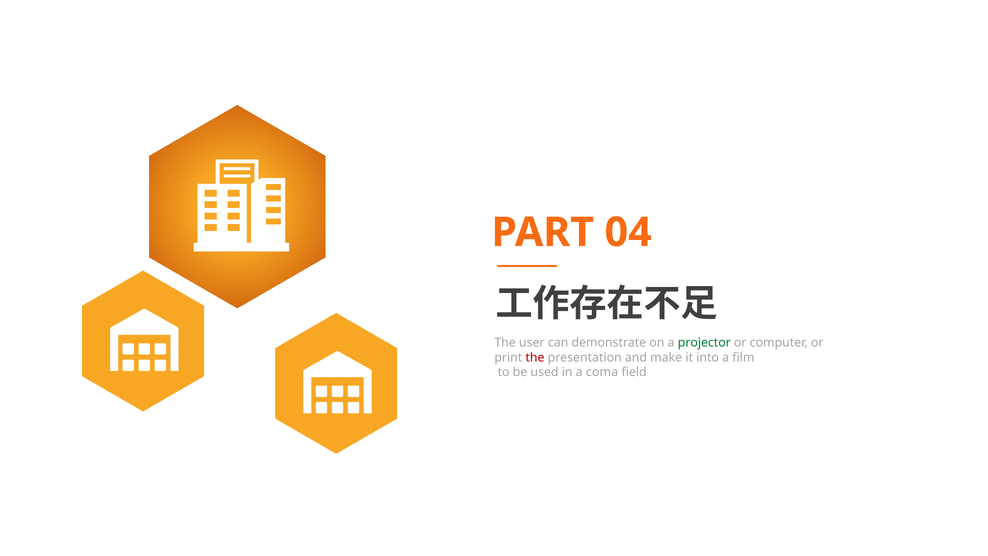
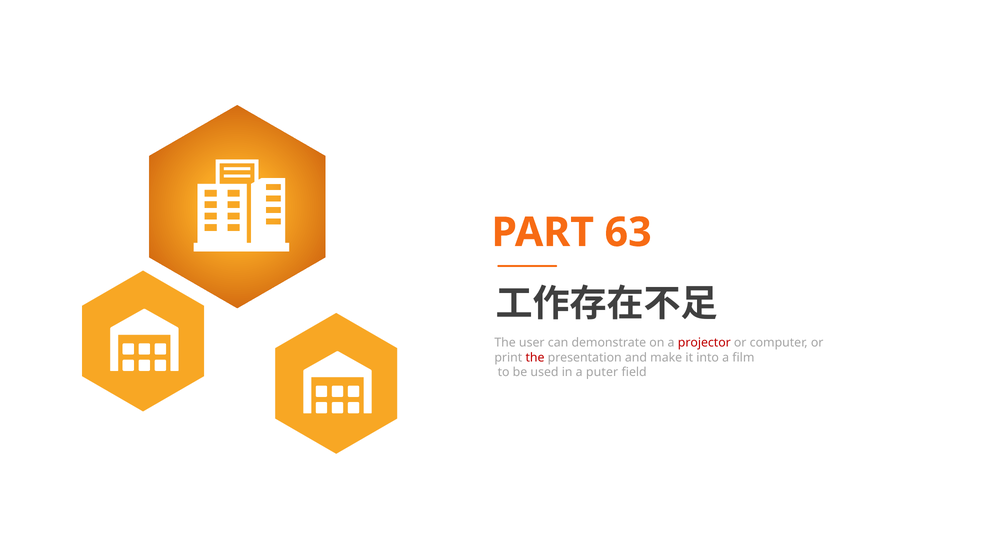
04: 04 -> 63 (628, 232)
projector colour: green -> red (704, 342)
coma: coma -> puter (602, 372)
